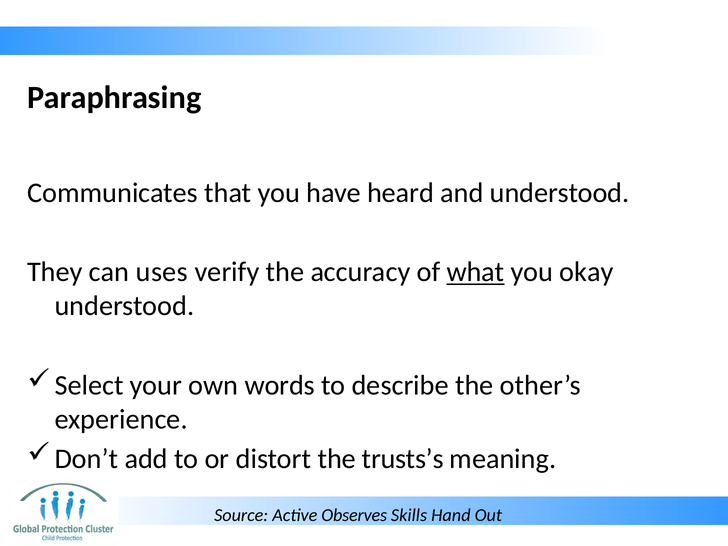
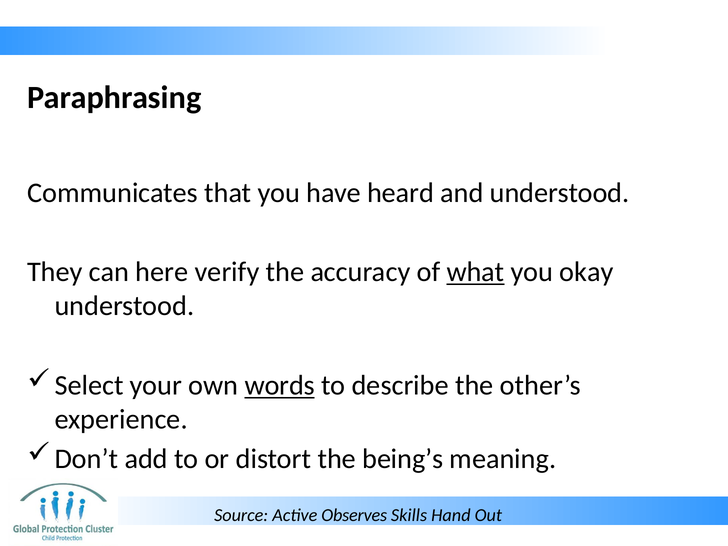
uses: uses -> here (162, 272)
words underline: none -> present (280, 385)
trusts’s: trusts’s -> being’s (403, 459)
